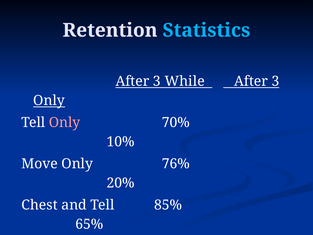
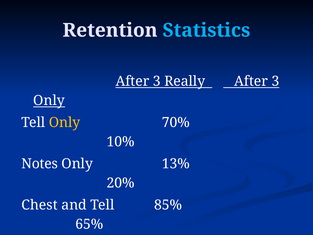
While: While -> Really (185, 81)
Only colour: pink -> yellow (65, 122)
Move: Move -> Notes (40, 164)
76%: 76% -> 13% (176, 164)
